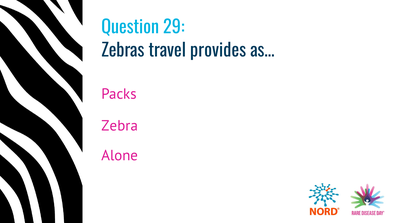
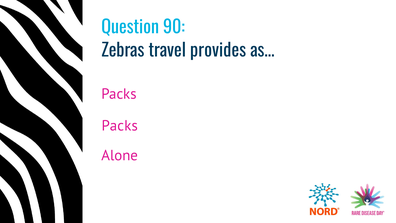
29: 29 -> 90 (174, 27)
Zebra: Zebra -> Packs (120, 126)
